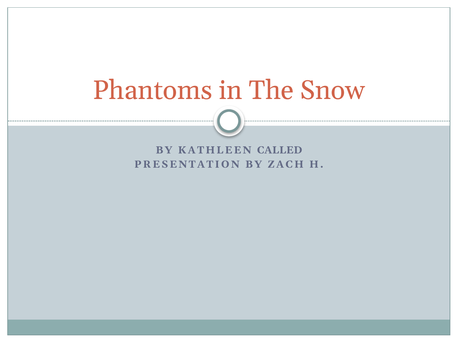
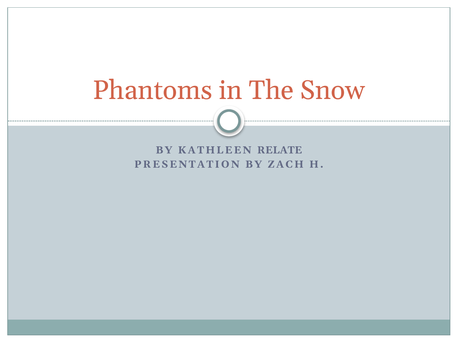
CALLED: CALLED -> RELATE (280, 150)
